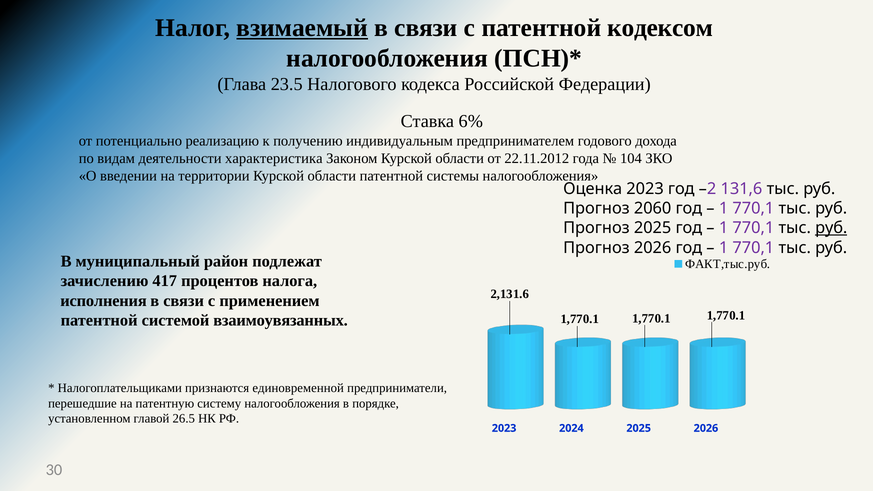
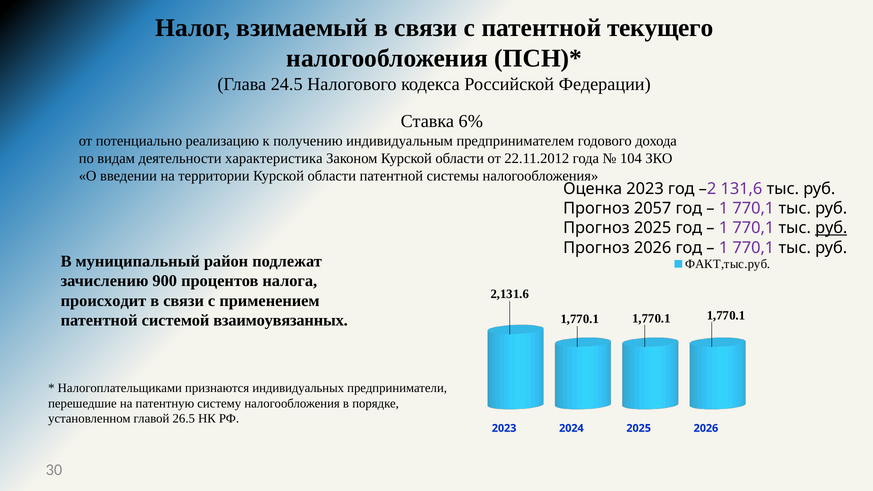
взимаемый underline: present -> none (302, 28)
кодексом: кодексом -> текущего (660, 28)
23.5: 23.5 -> 24.5 (287, 84)
2060: 2060 -> 2057 (653, 208)
417: 417 -> 900 (165, 281)
исполнения: исполнения -> происходит (103, 301)
единовременной: единовременной -> индивидуальных (298, 388)
